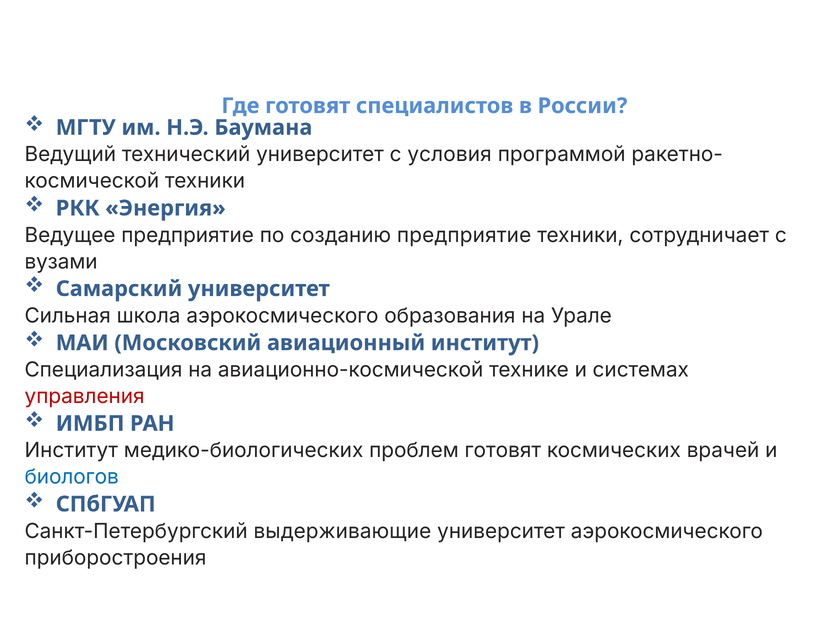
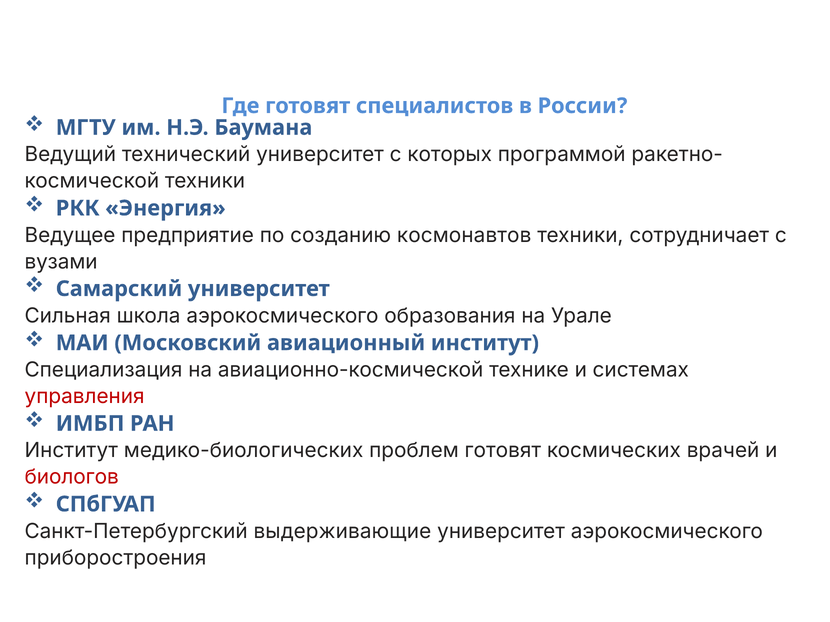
условия: условия -> которых (450, 155)
созданию предприятие: предприятие -> космонавтов (464, 235)
биологов colour: blue -> red (72, 477)
